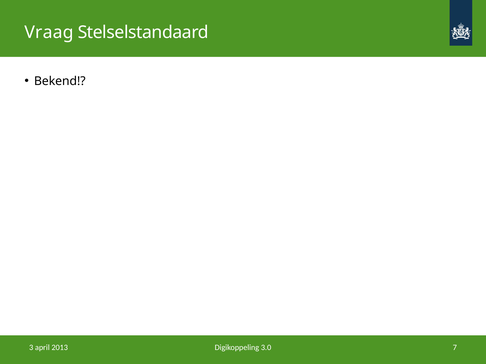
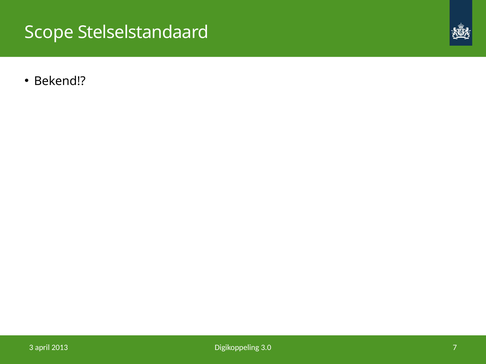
Vraag: Vraag -> Scope (49, 32)
